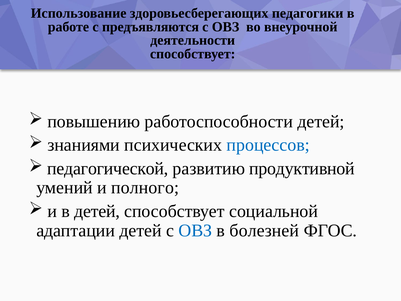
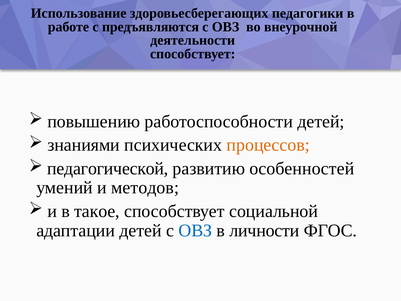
процессов colour: blue -> orange (268, 145)
продуктивной: продуктивной -> особенностей (302, 168)
полного: полного -> методов (145, 188)
в детей: детей -> такое (97, 211)
болезней: болезней -> личности (264, 230)
